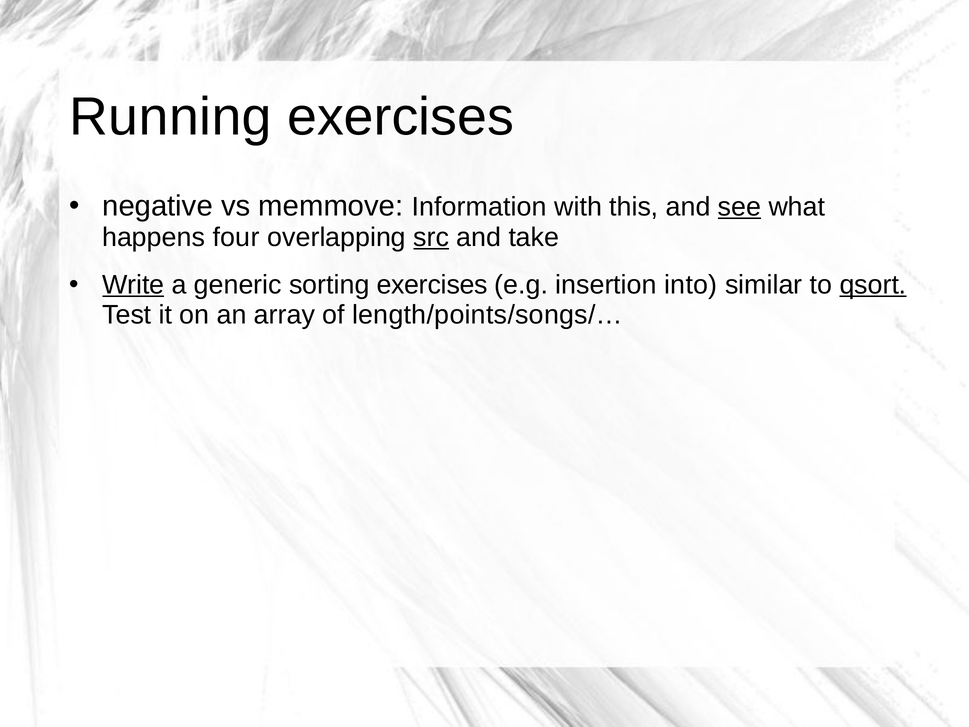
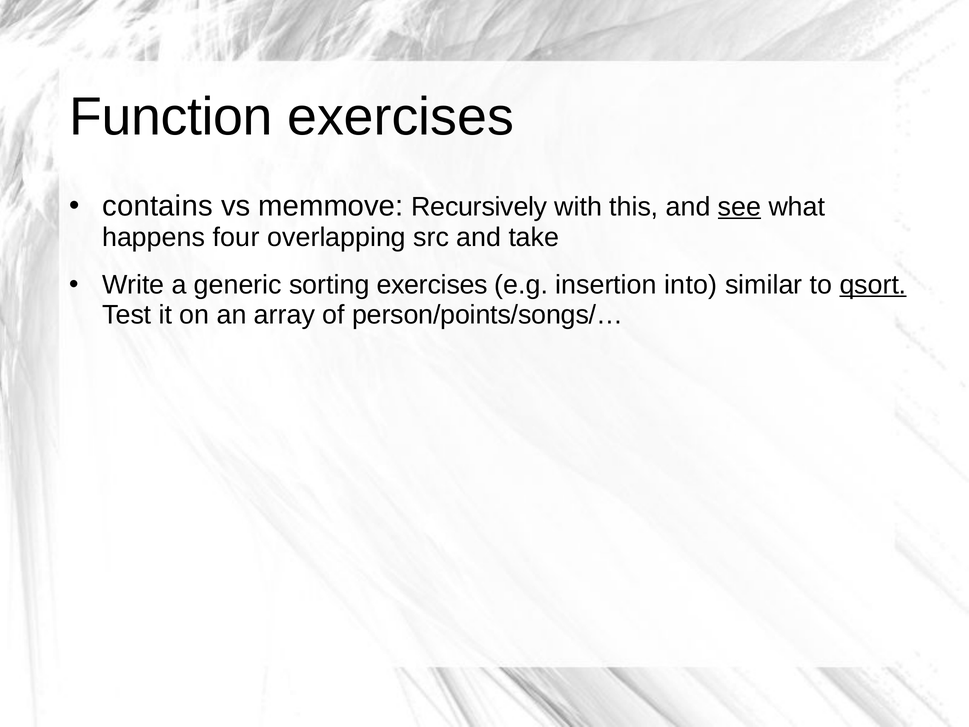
Running: Running -> Function (171, 117)
negative: negative -> contains (157, 206)
Information: Information -> Recursively (479, 207)
src underline: present -> none (431, 237)
Write underline: present -> none (133, 285)
length/points/songs/…: length/points/songs/… -> person/points/songs/… (488, 315)
